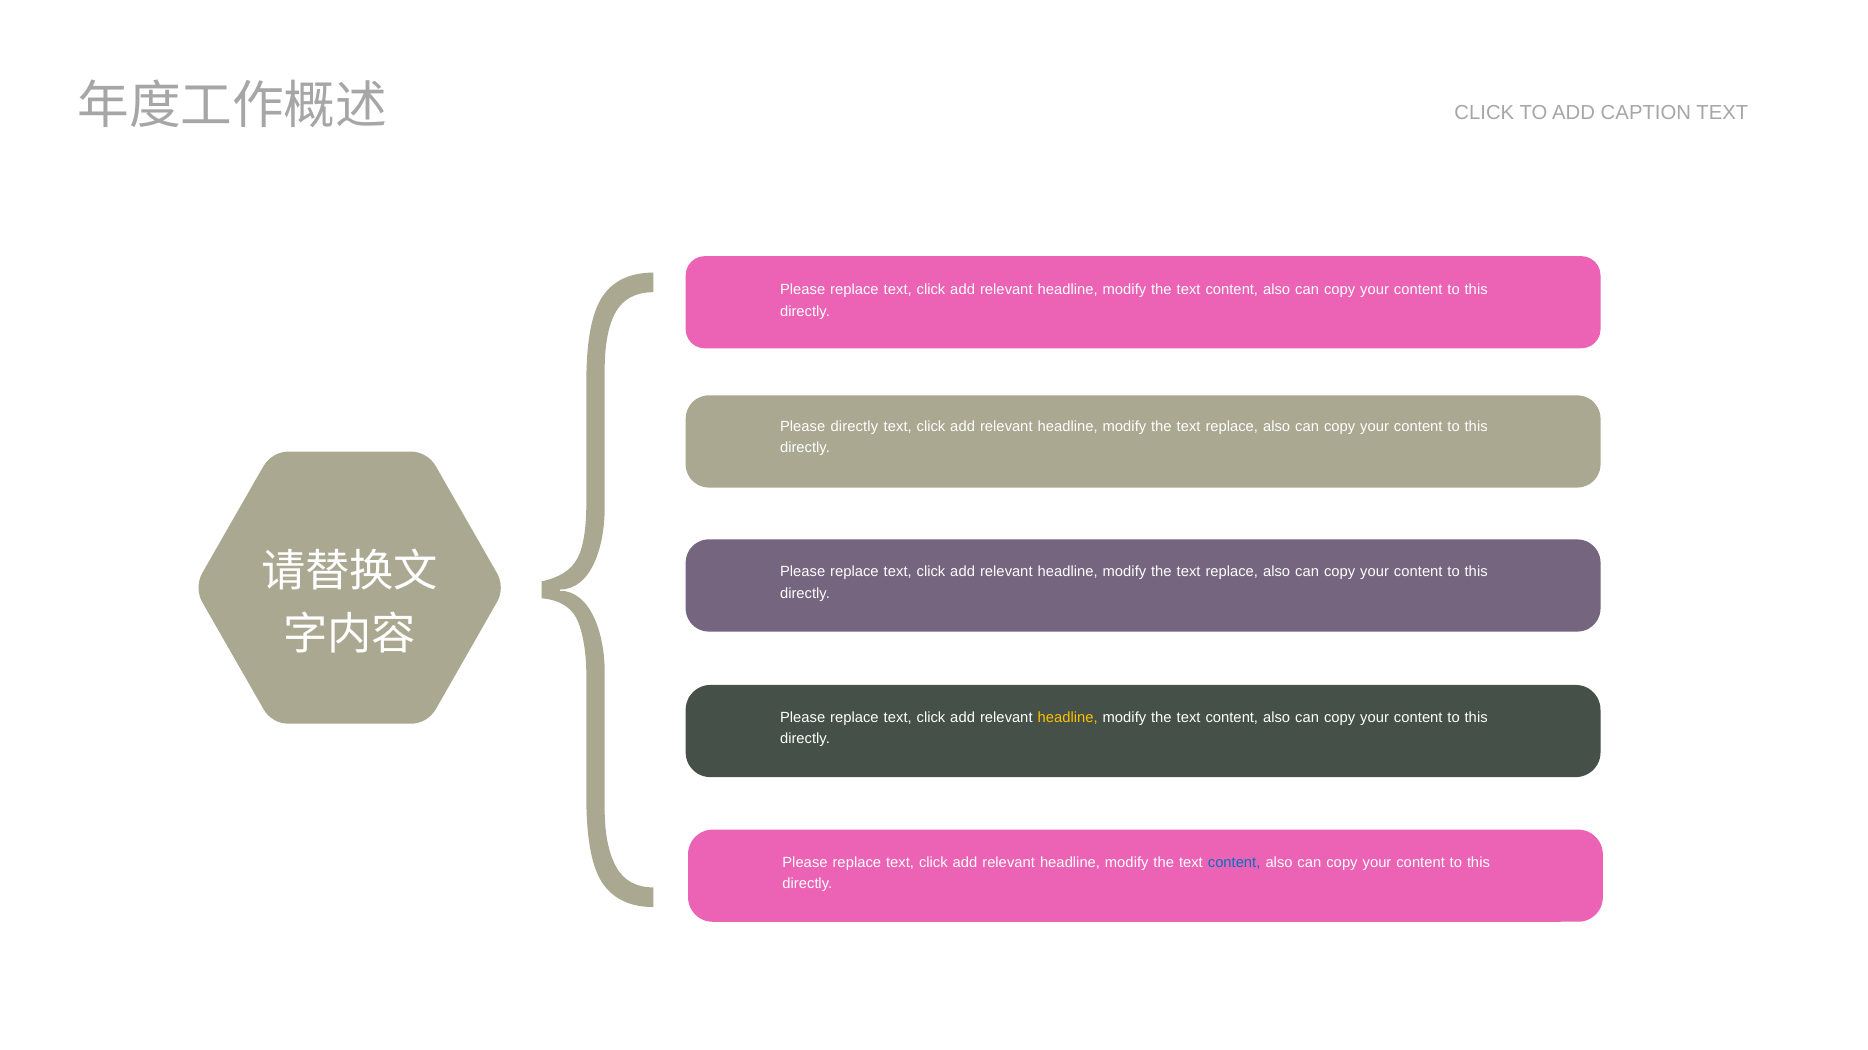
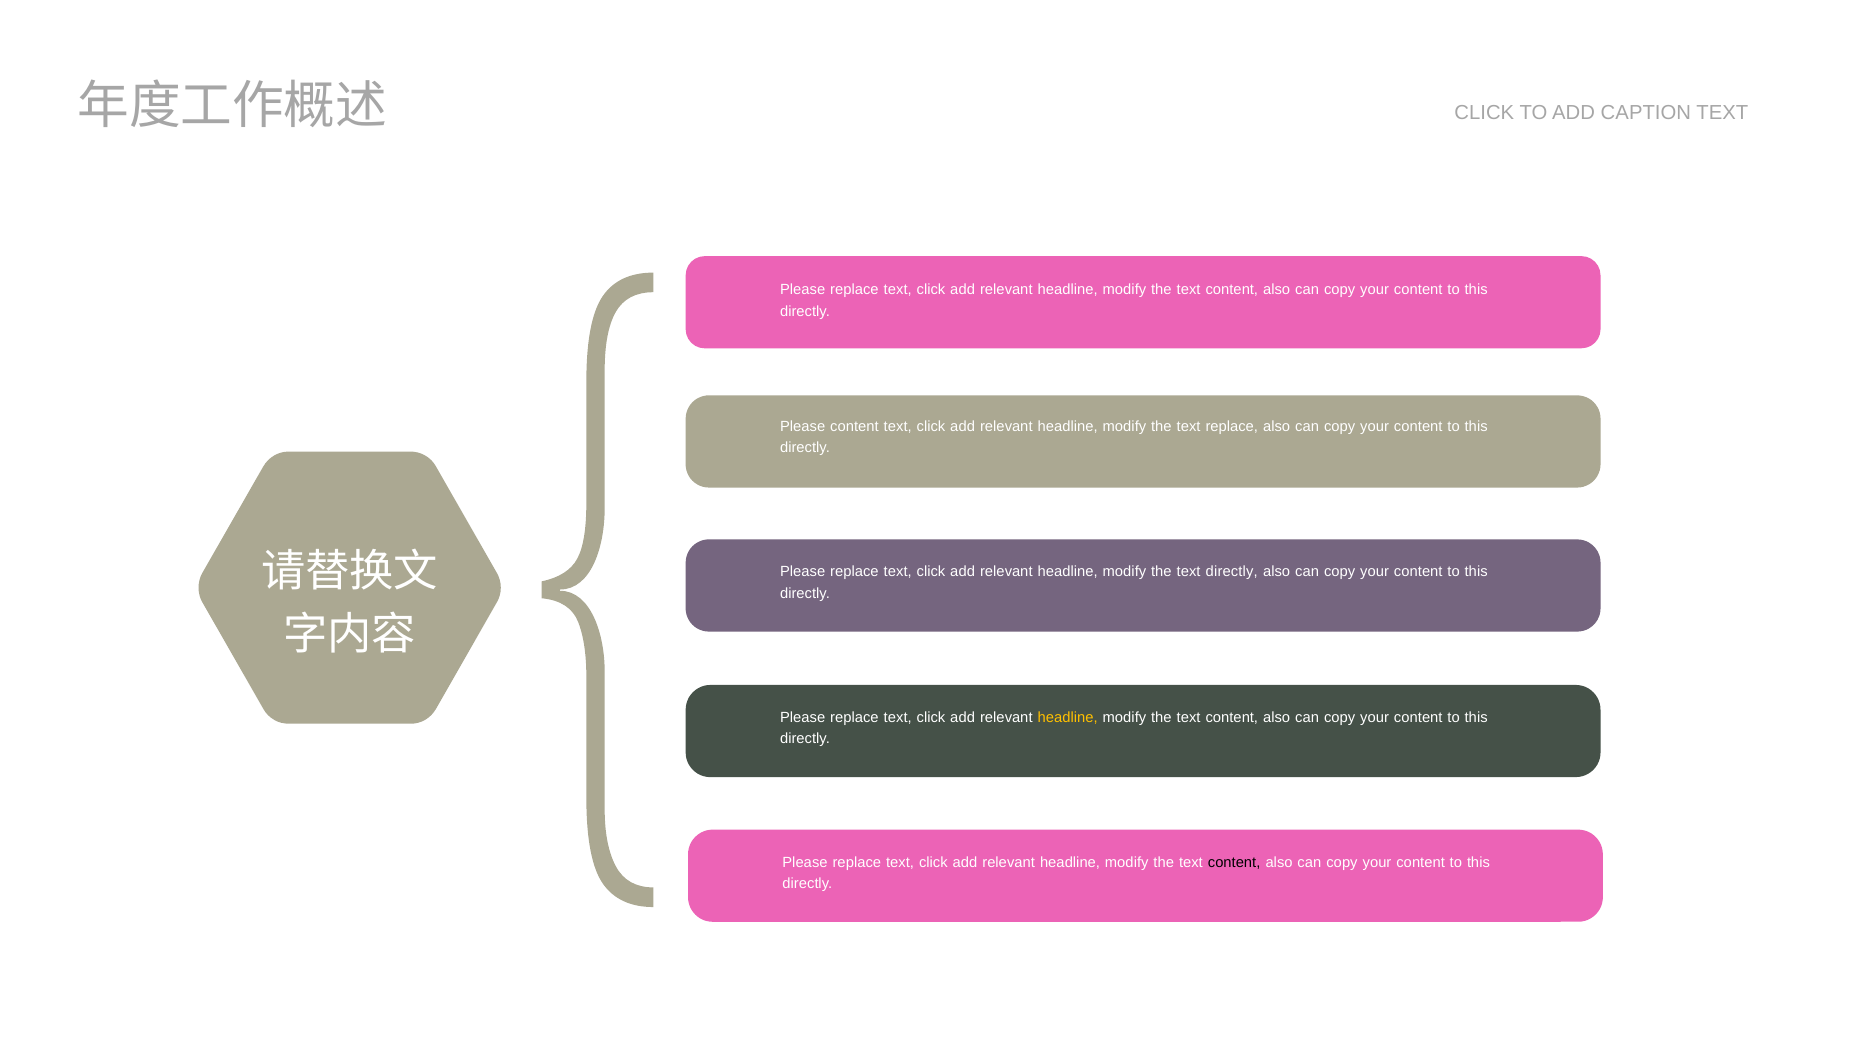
Please directly: directly -> content (854, 427)
replace: replace -> directly (1232, 572)
content colour: blue -> black (1234, 863)
